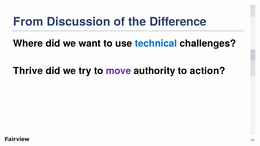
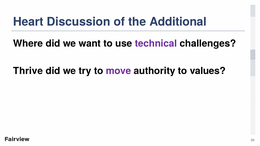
From: From -> Heart (28, 22)
Difference: Difference -> Additional (178, 22)
technical colour: blue -> purple (156, 44)
action: action -> values (208, 71)
